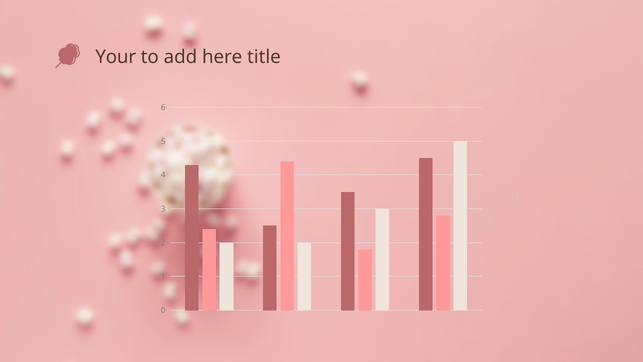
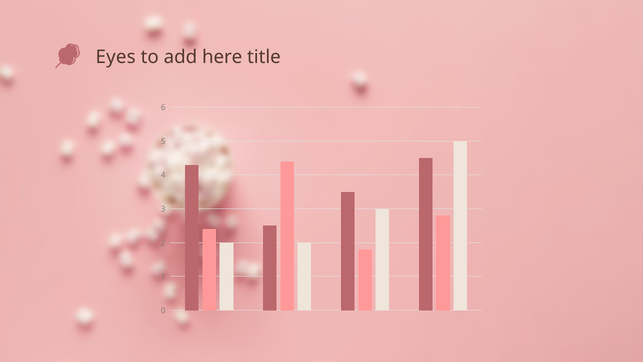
Your: Your -> Eyes (116, 57)
